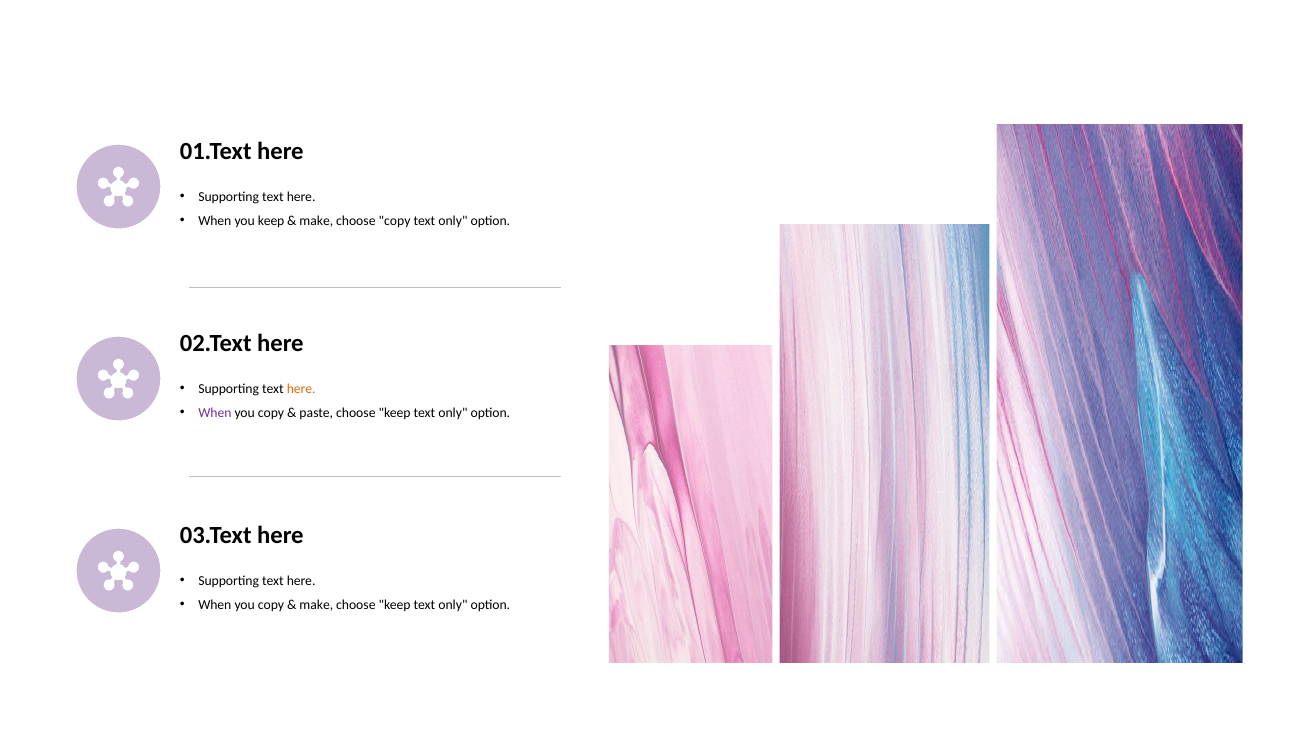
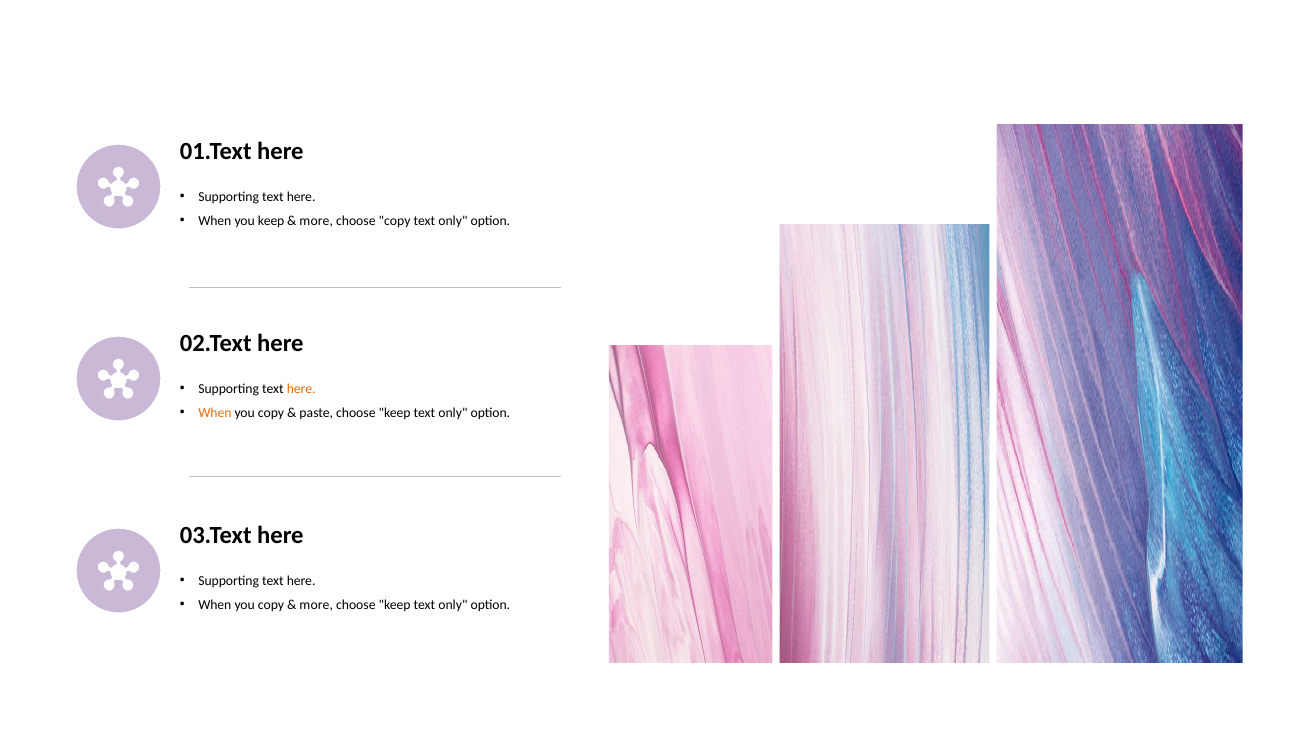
make: make -> more (316, 221)
When colour: purple -> orange (215, 413)
make: make -> more (316, 605)
